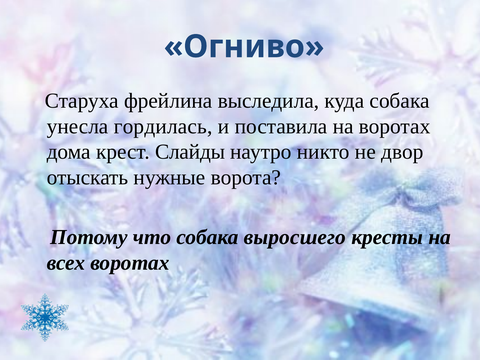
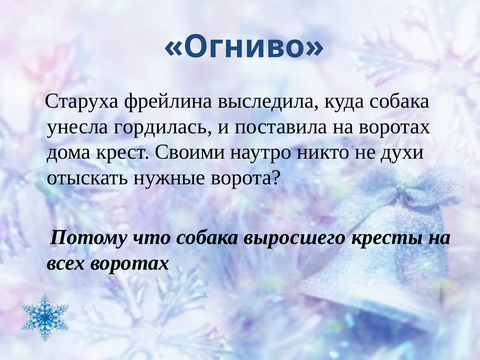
Слайды: Слайды -> Своими (190, 152)
двор: двор -> духи (402, 152)
